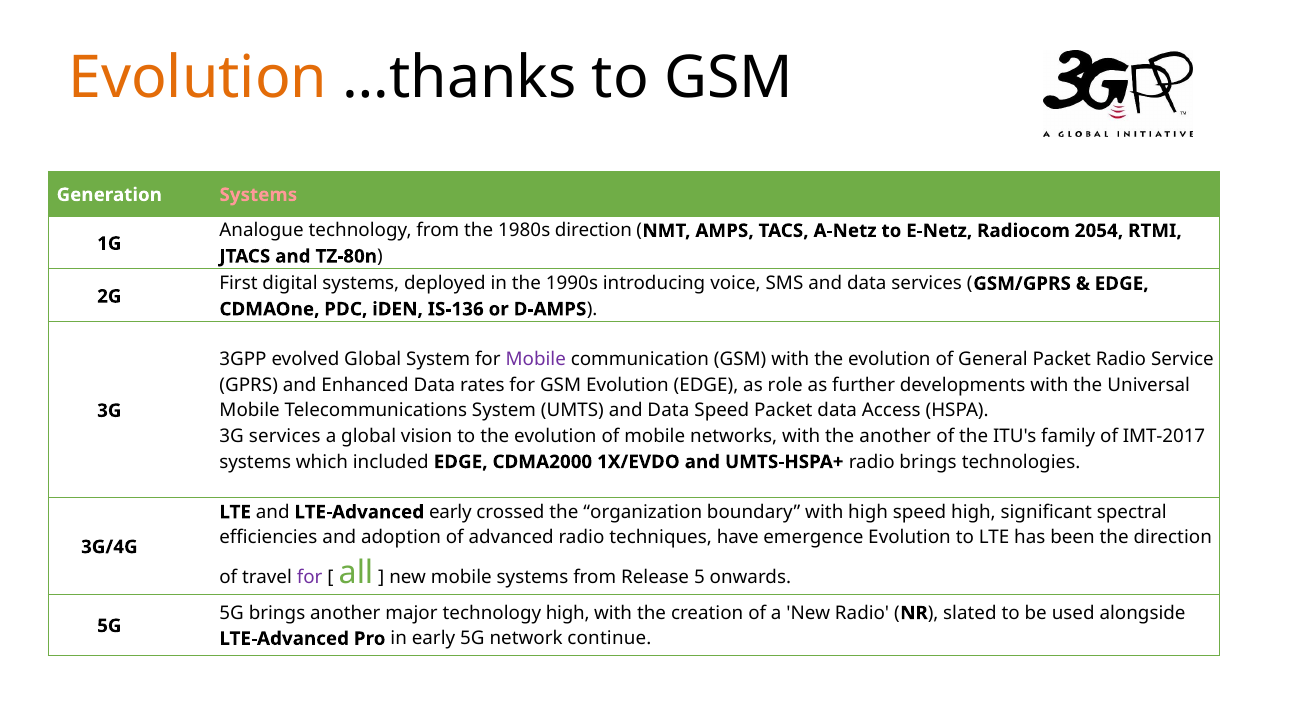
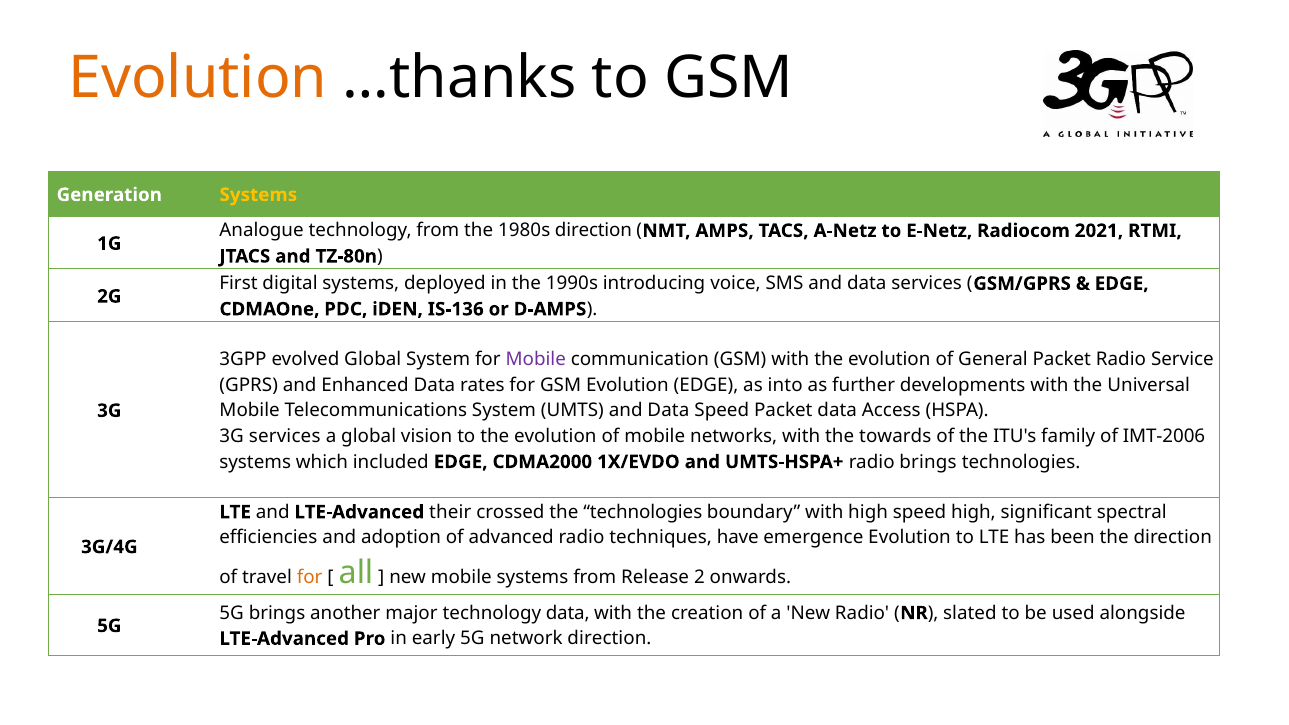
Systems colour: pink -> yellow (258, 195)
2054: 2054 -> 2021 (1099, 231)
role: role -> into (785, 385)
the another: another -> towards (895, 436)
IMT-2017: IMT-2017 -> IMT-2006 (1164, 436)
LTE-Advanced early: early -> their (450, 512)
the organization: organization -> technologies (643, 512)
for colour: purple -> orange (310, 578)
5: 5 -> 2 (699, 578)
technology high: high -> data (568, 613)
network continue: continue -> direction (610, 639)
